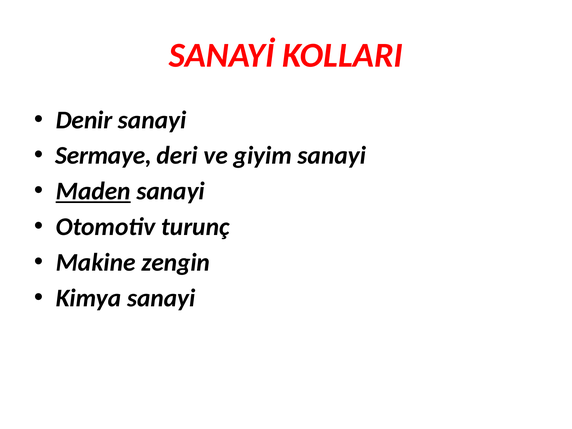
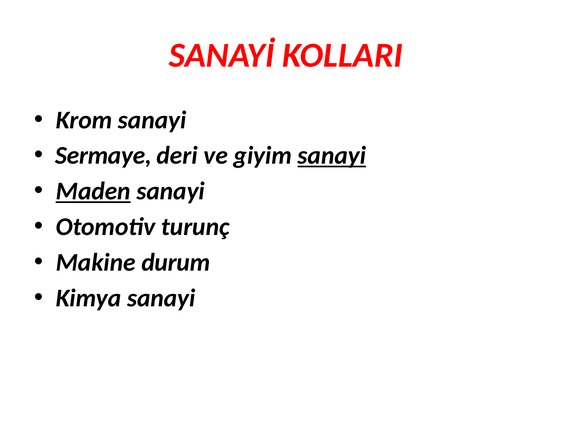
Denir: Denir -> Krom (84, 120)
sanayi underline: none -> present (332, 156)
zengin: zengin -> durum (176, 262)
